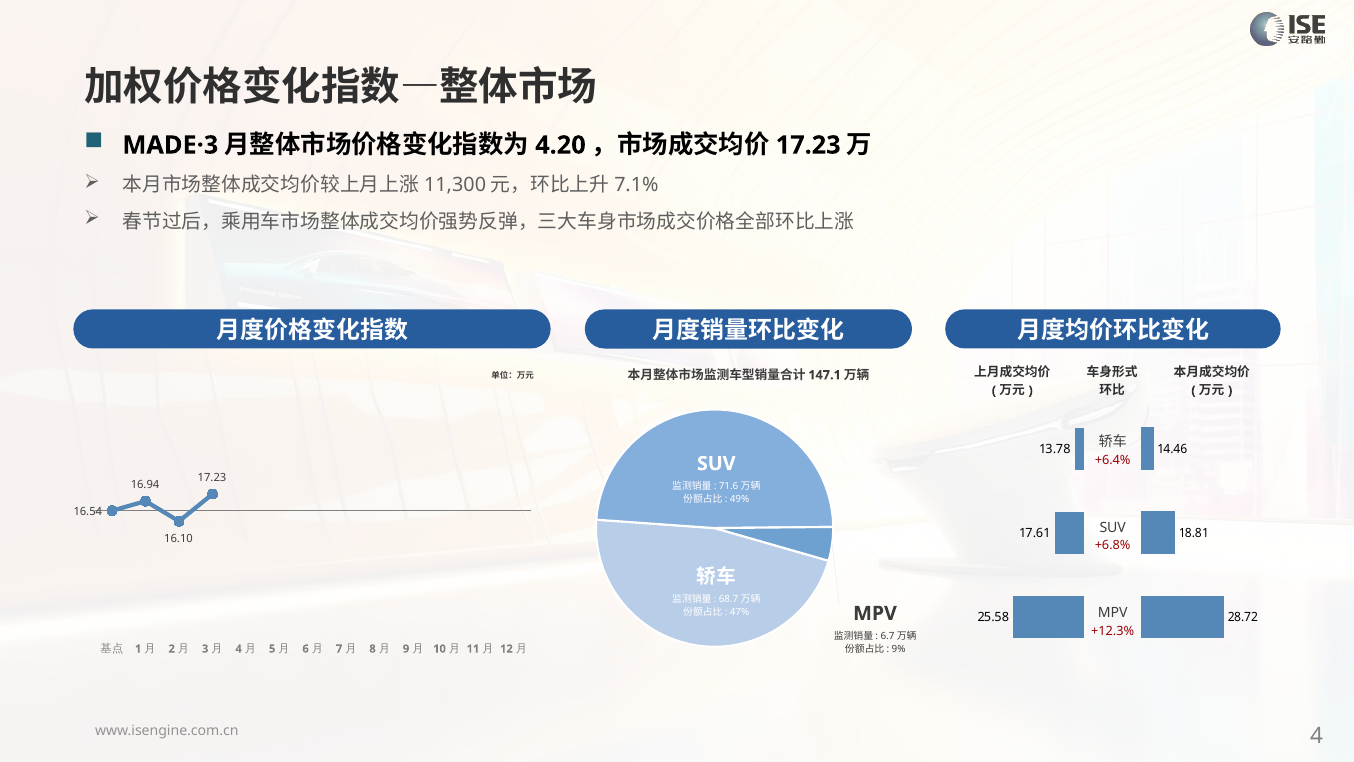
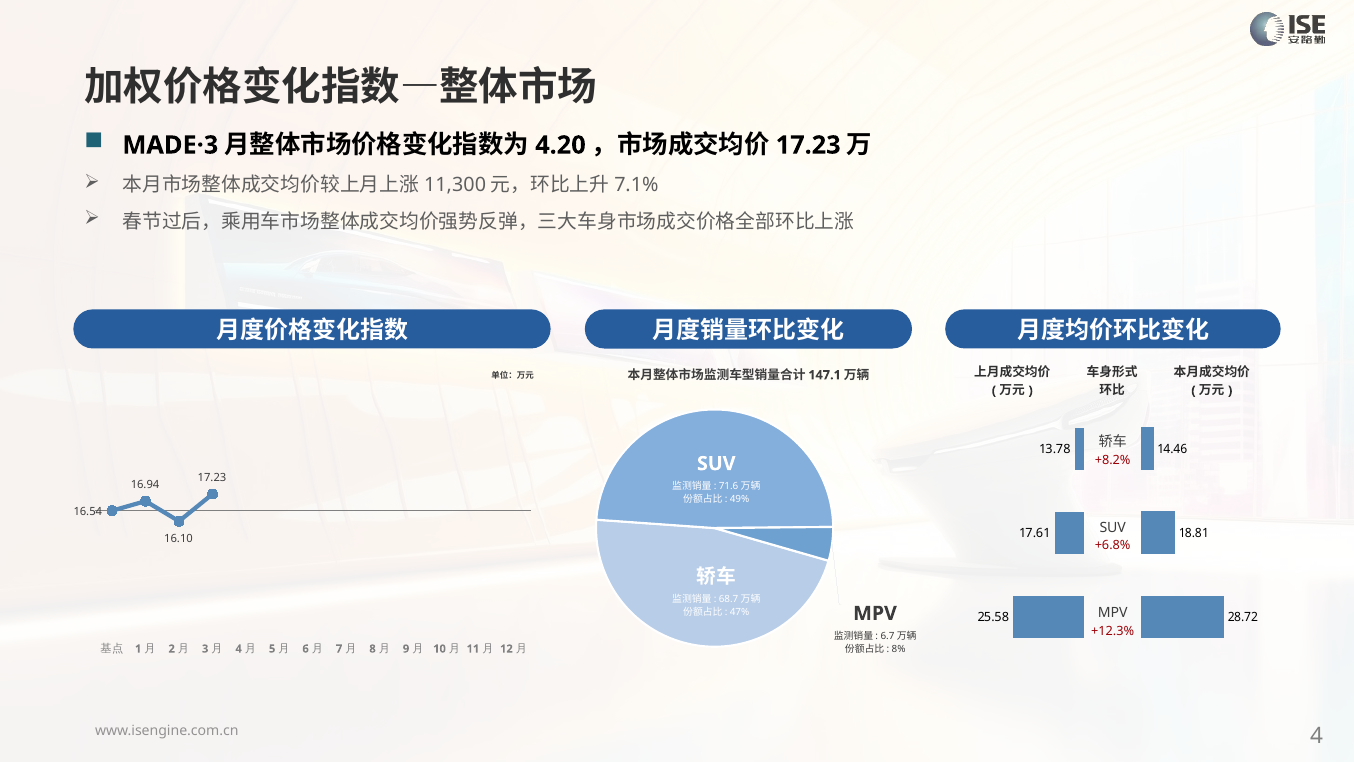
+6.4%: +6.4% -> +8.2% (1113, 460)
9%: 9% -> 8% (899, 649)
